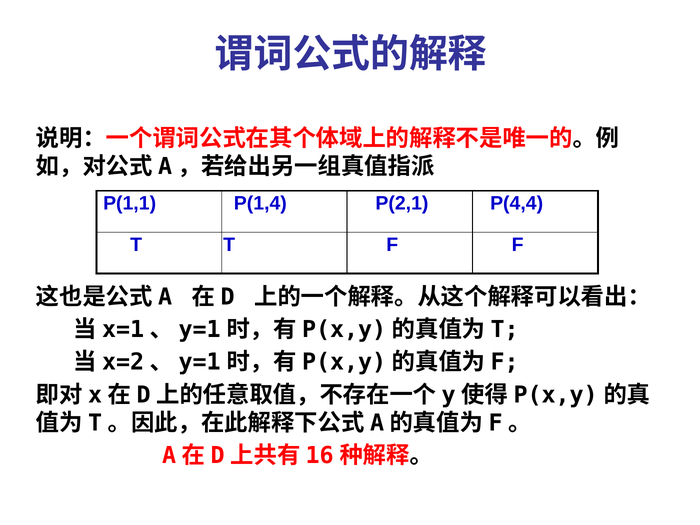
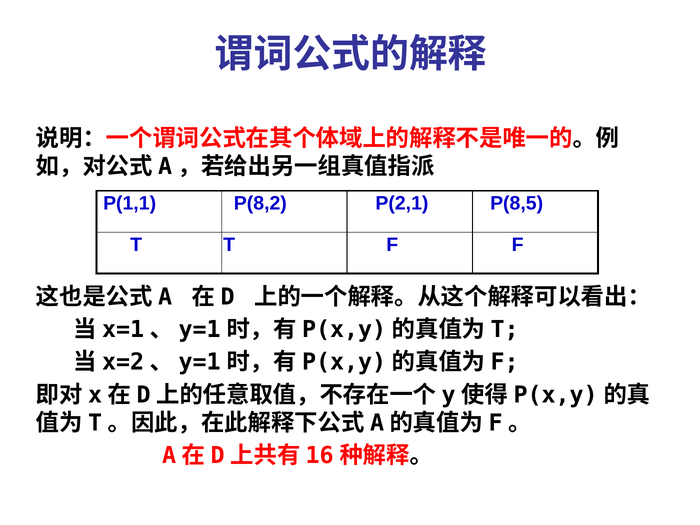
P(1,4: P(1,4 -> P(8,2 (260, 203)
P(4,4: P(4,4 -> P(8,5 (517, 203)
